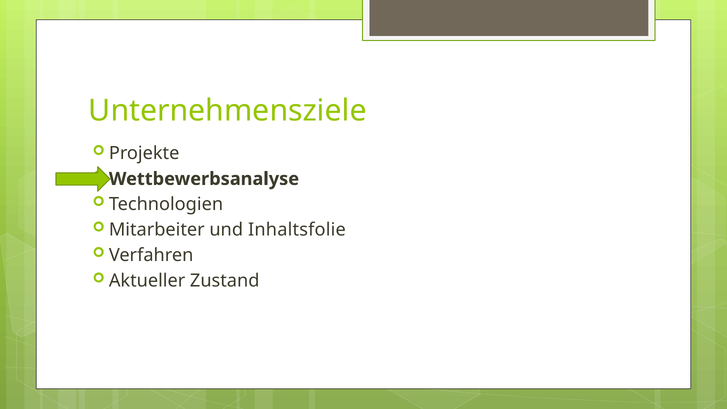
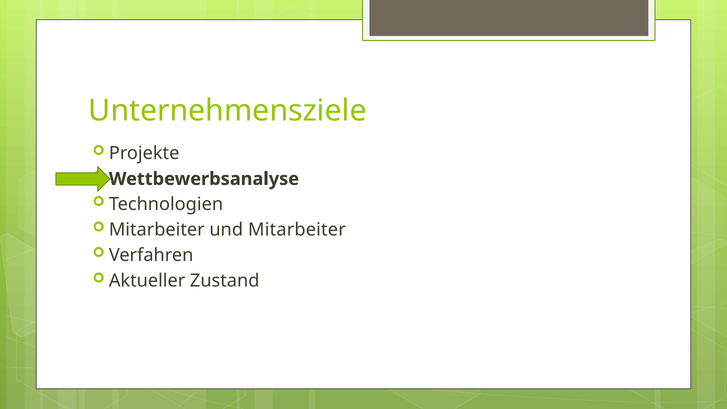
und Inhaltsfolie: Inhaltsfolie -> Mitarbeiter (297, 230)
